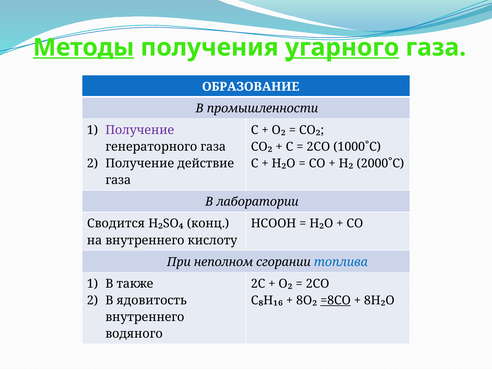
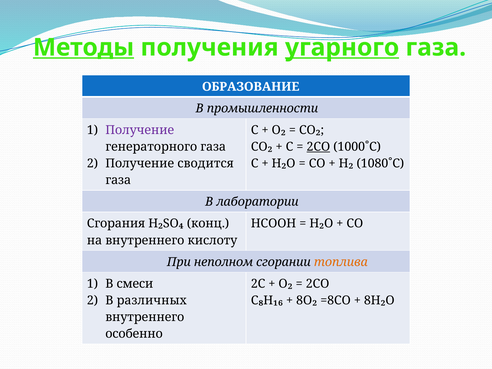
2CO underline: none -> present (318, 147)
действие: действие -> сводится (206, 164)
2000˚C: 2000˚C -> 1080˚C (380, 164)
Сводится: Сводится -> Сгорания (116, 224)
топлива colour: blue -> orange (341, 262)
также: также -> смеси (135, 284)
ядовитость: ядовитость -> различных (152, 300)
=8CO underline: present -> none (336, 300)
водяного: водяного -> особенно (134, 334)
